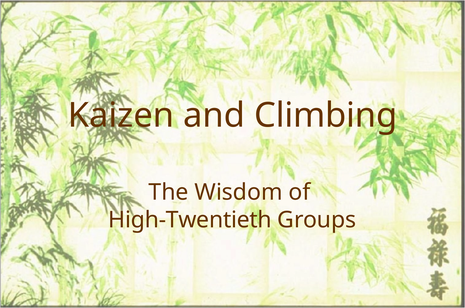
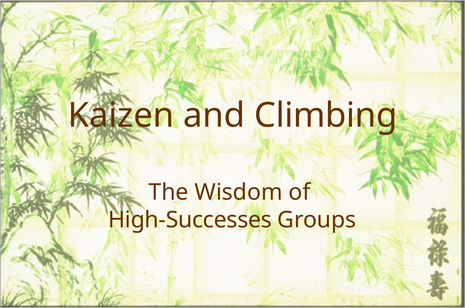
High-Twentieth: High-Twentieth -> High-Successes (190, 220)
